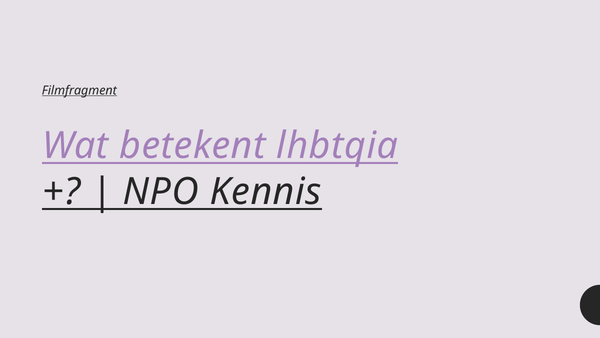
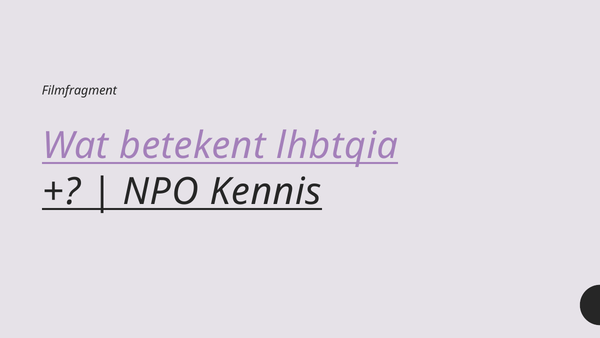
Filmfragment underline: present -> none (79, 90)
